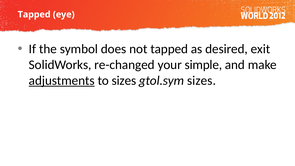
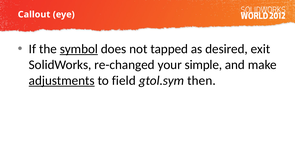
Tapped: Tapped -> Callout (34, 14)
symbol underline: none -> present (79, 49)
to sizes: sizes -> field (124, 80)
gtol.sym sizes: sizes -> then (201, 80)
